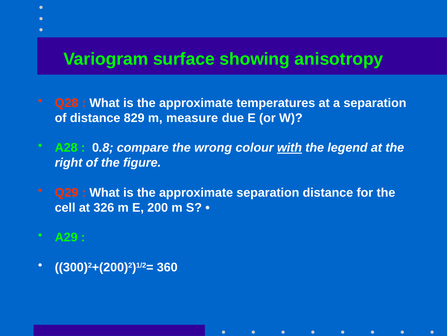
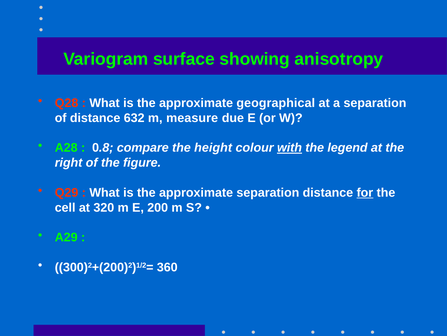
temperatures: temperatures -> geographical (276, 103)
829: 829 -> 632 (134, 118)
wrong: wrong -> height (213, 147)
for underline: none -> present (365, 192)
326: 326 -> 320 (104, 207)
